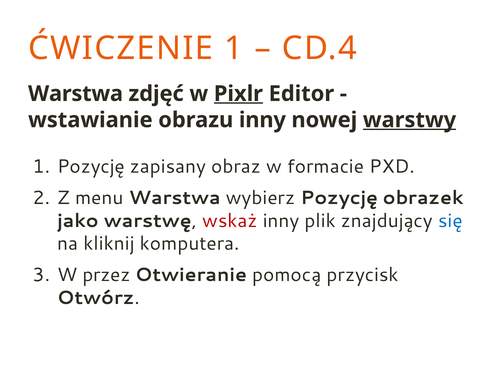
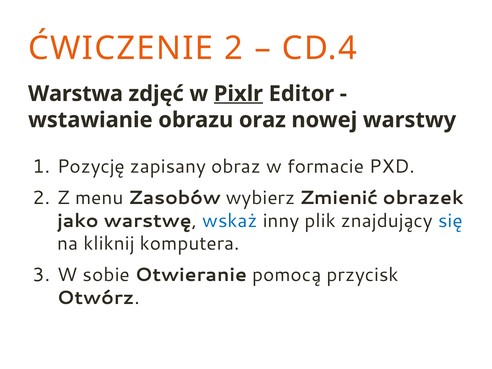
ĆWICZENIE 1: 1 -> 2 (234, 48)
obrazu inny: inny -> oraz (262, 120)
warstwy underline: present -> none (410, 120)
menu Warstwa: Warstwa -> Zasobów (175, 198)
wybierz Pozycję: Pozycję -> Zmienić (339, 198)
wskaż colour: red -> blue (230, 221)
przez: przez -> sobie (106, 275)
